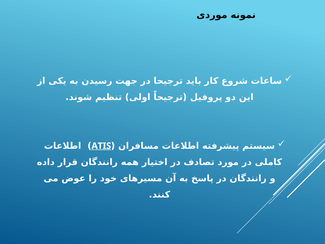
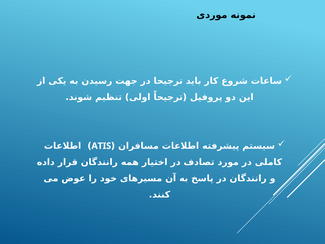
ATIS underline: present -> none (101, 146)
